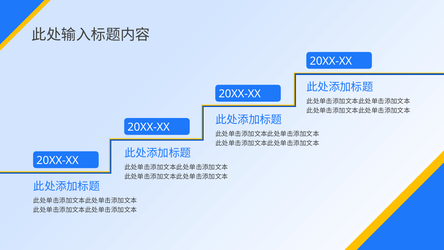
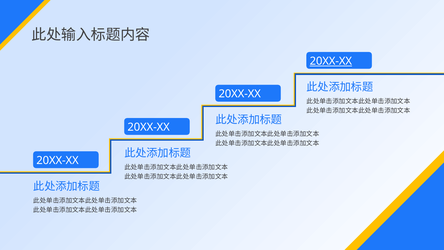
20XX-XX underline: none -> present (331, 61)
